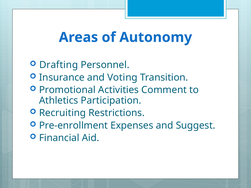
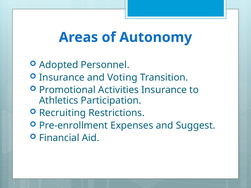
Drafting: Drafting -> Adopted (59, 65)
Activities Comment: Comment -> Insurance (164, 90)
